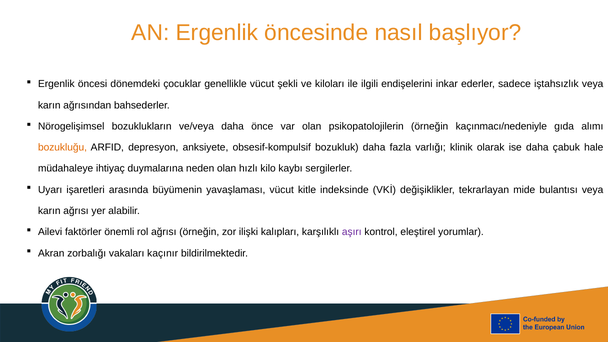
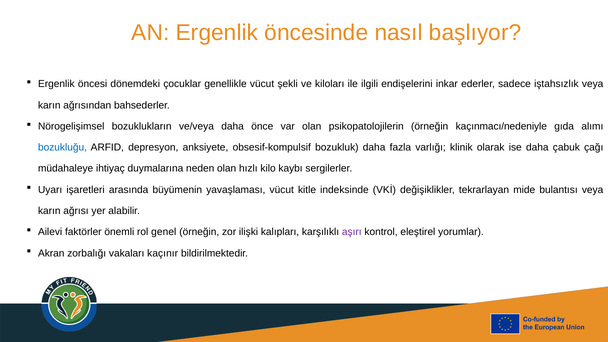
bozukluğu colour: orange -> blue (63, 147)
hale: hale -> çağı (594, 147)
rol ağrısı: ağrısı -> genel (164, 232)
